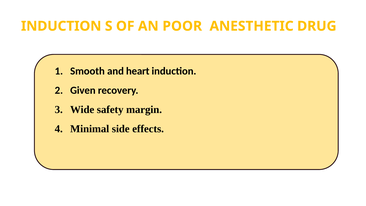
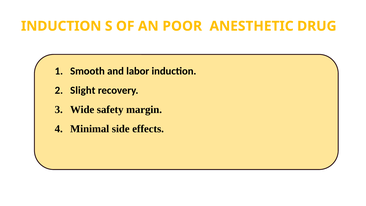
heart: heart -> labor (138, 71)
Given: Given -> Slight (83, 90)
